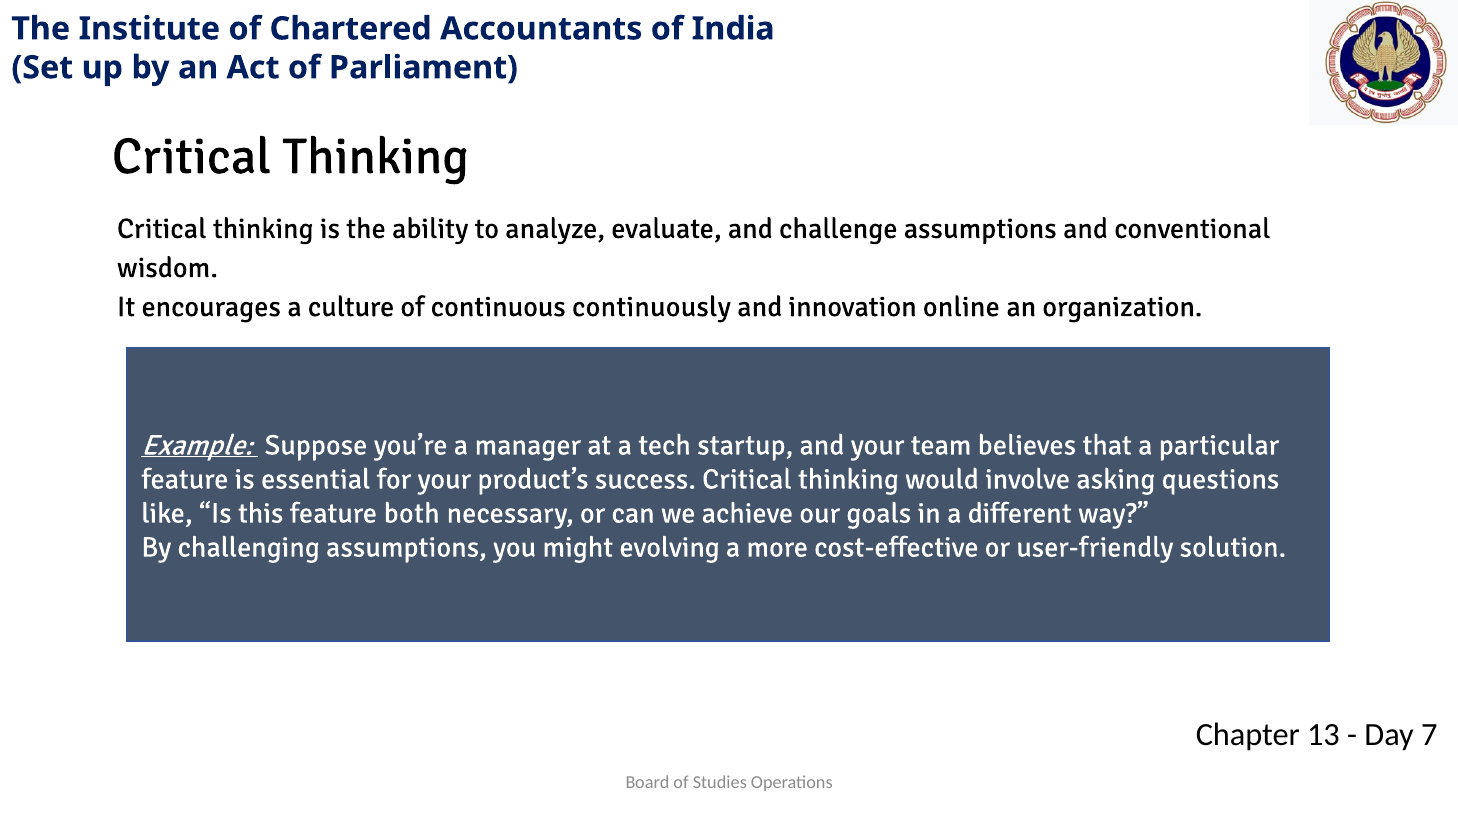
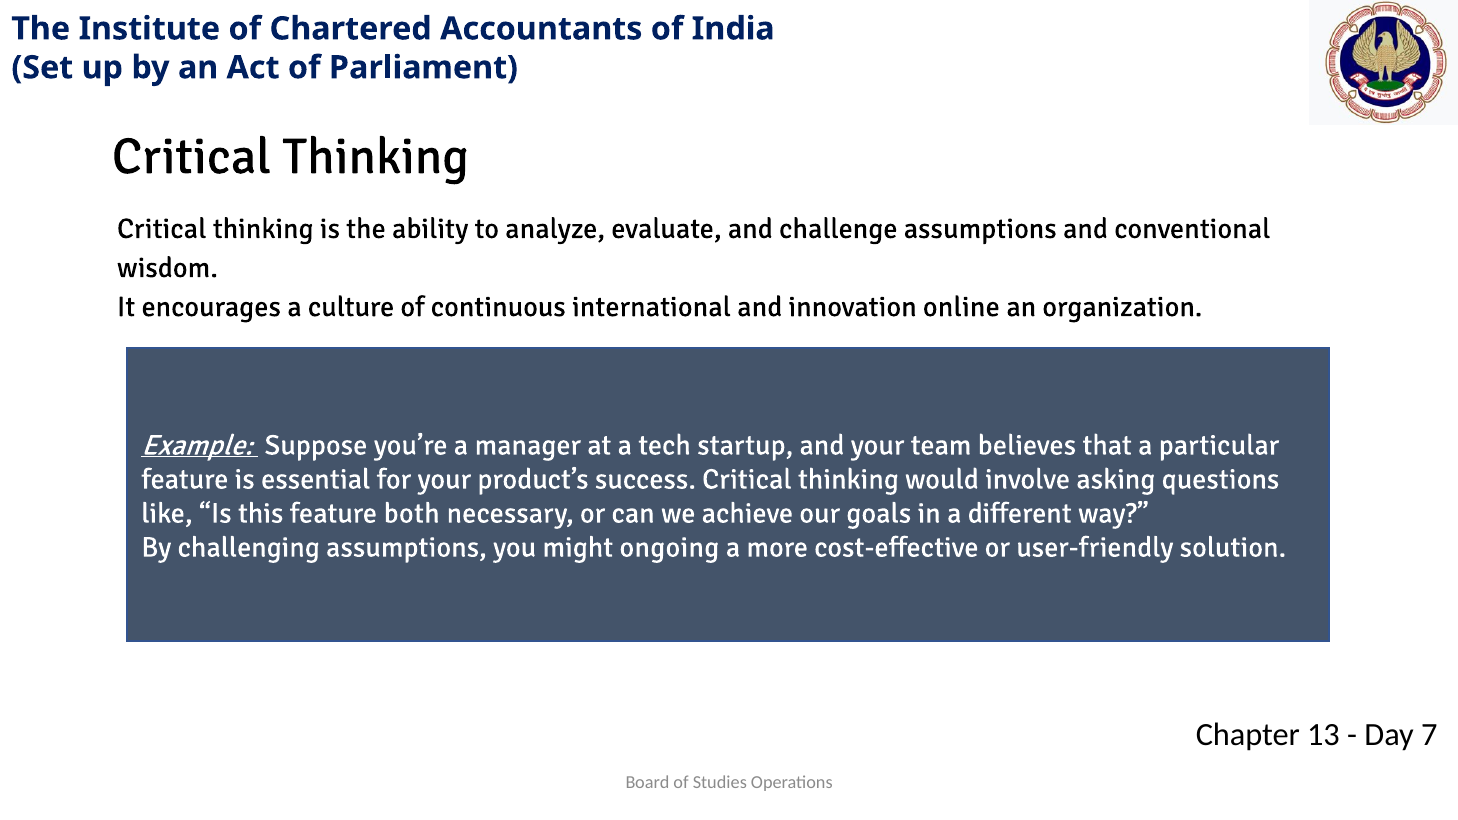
continuously: continuously -> international (652, 307)
evolving: evolving -> ongoing (669, 547)
